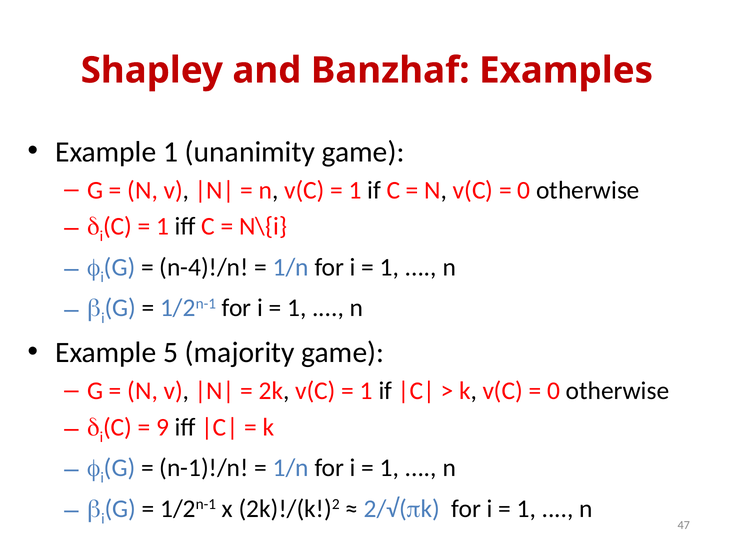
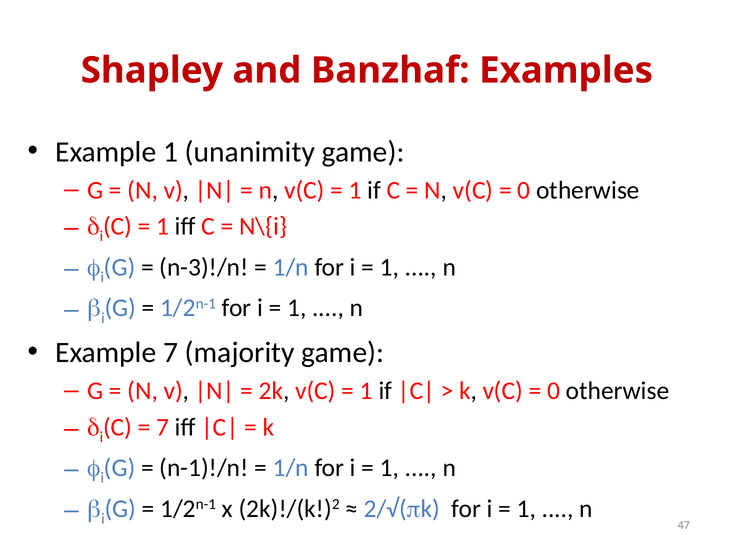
n-4)!/n: n-4)!/n -> n-3)!/n (204, 268)
Example 5: 5 -> 7 (171, 353)
9: 9 -> 7 (163, 428)
